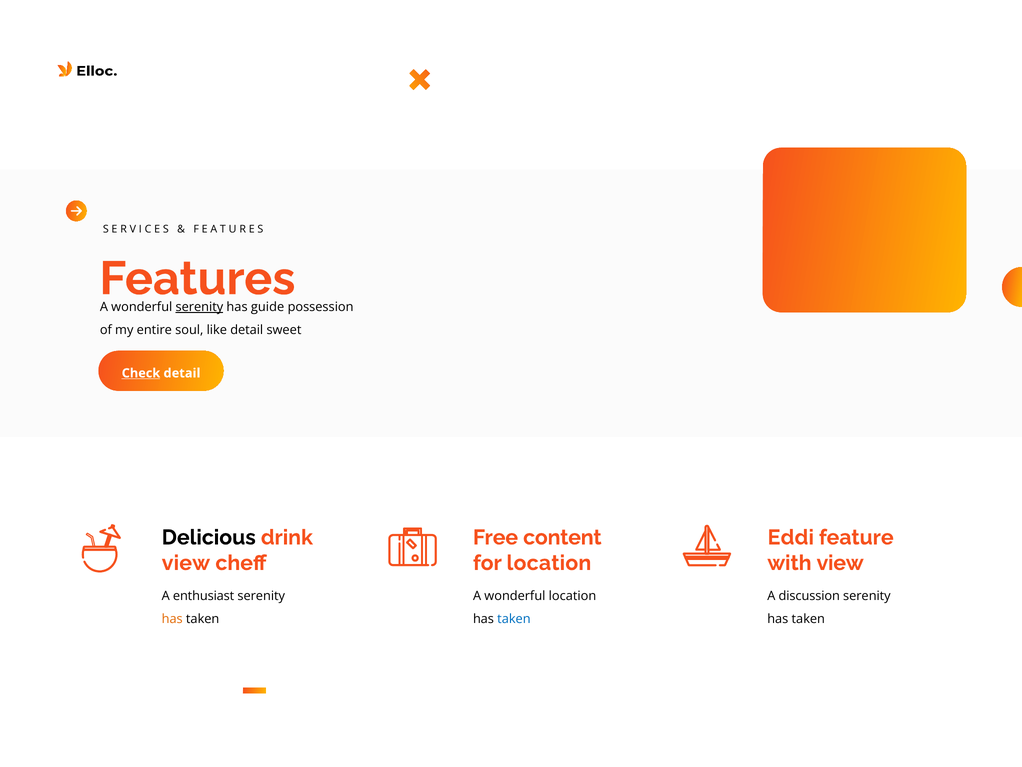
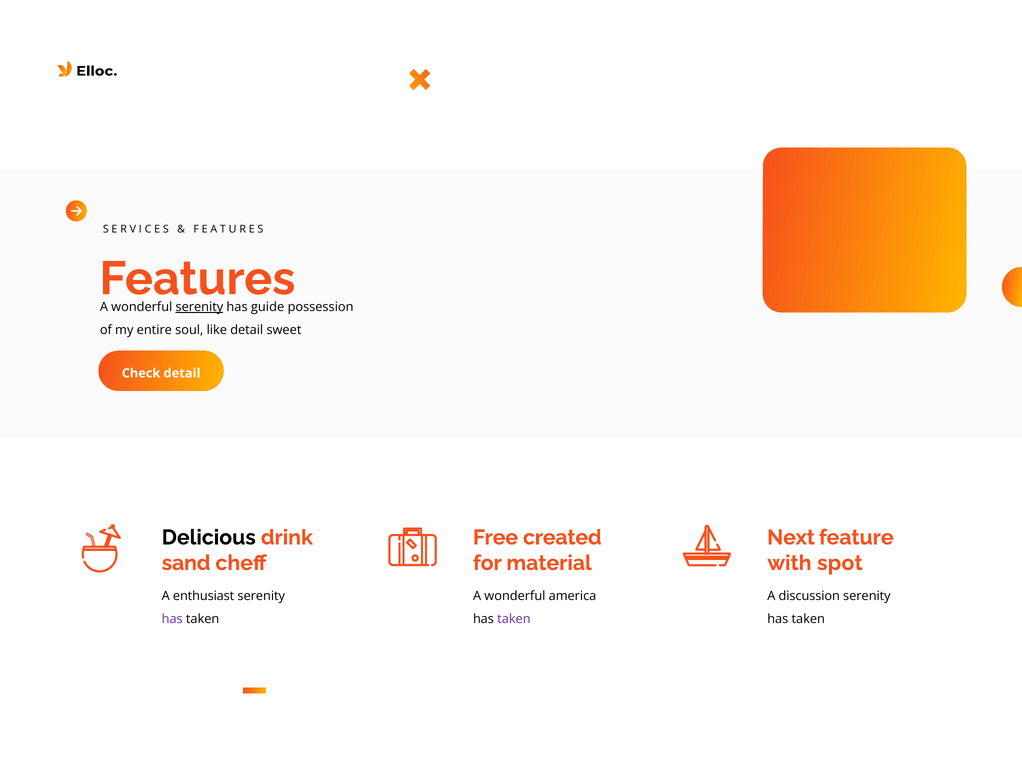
Check underline: present -> none (141, 373)
content: content -> created (562, 537)
Eddi: Eddi -> Next (791, 537)
view: view -> sand (186, 563)
for location: location -> material (549, 563)
with view: view -> spot (840, 563)
wonderful location: location -> america (573, 595)
has colour: orange -> purple (172, 618)
taken colour: blue -> purple (514, 618)
